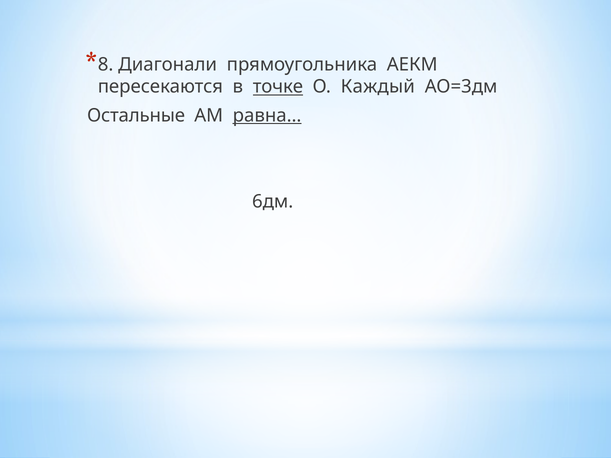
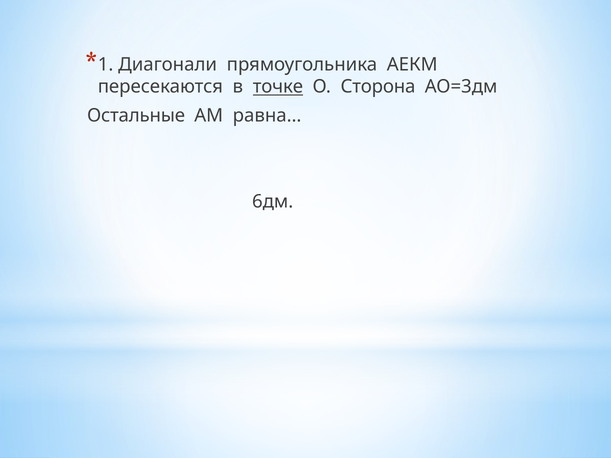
8: 8 -> 1 (106, 64)
Каждый: Каждый -> Сторона (378, 87)
равна… underline: present -> none (267, 116)
